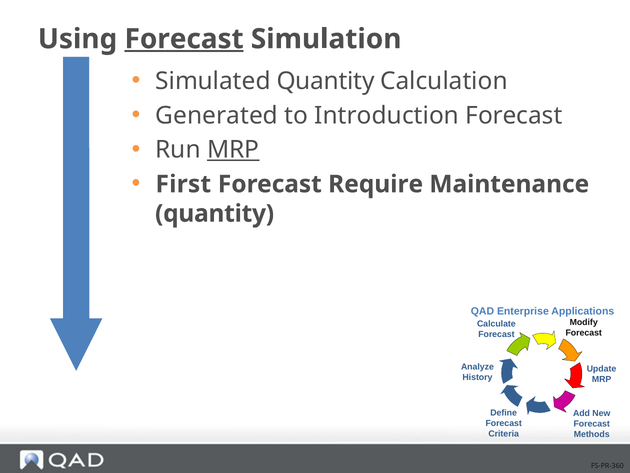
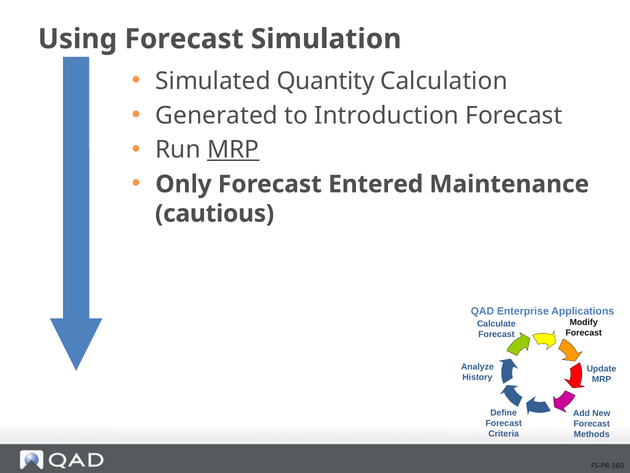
Forecast underline: present -> none (184, 39)
First: First -> Only (183, 184)
Require: Require -> Entered (376, 184)
quantity: quantity -> cautious (215, 213)
